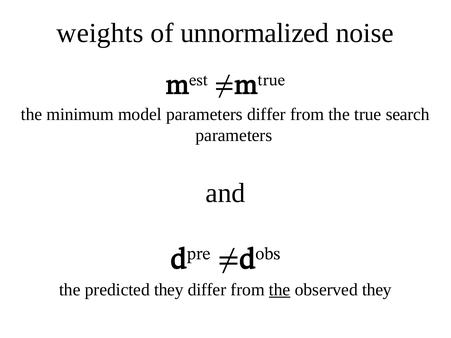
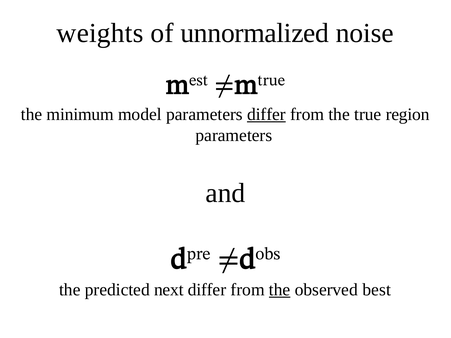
differ underline: none -> present (266, 114)
search: search -> region (408, 114)
predicted they: they -> next (169, 290)
observed they: they -> best (377, 290)
